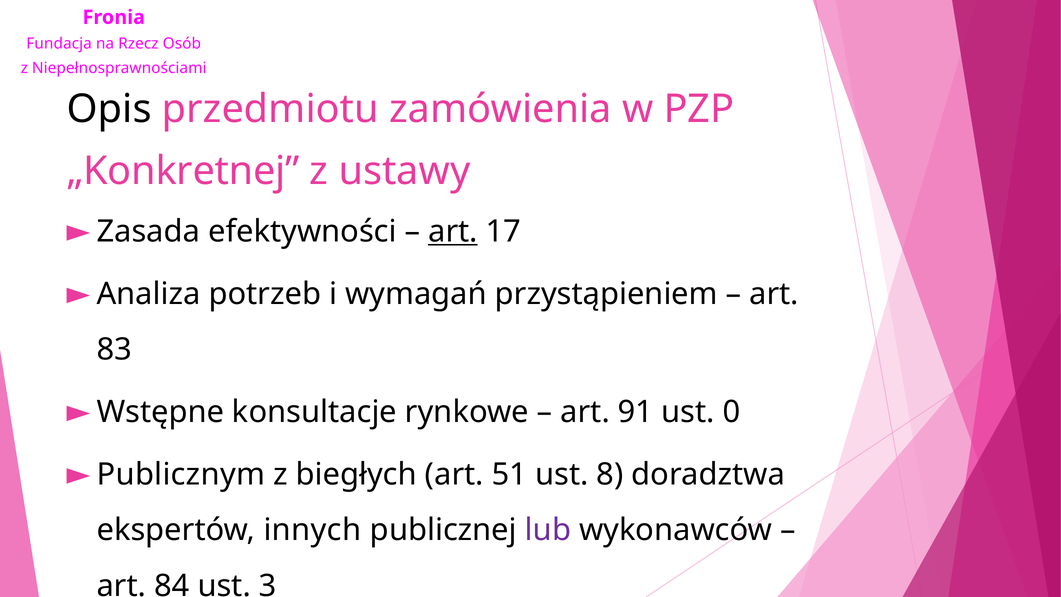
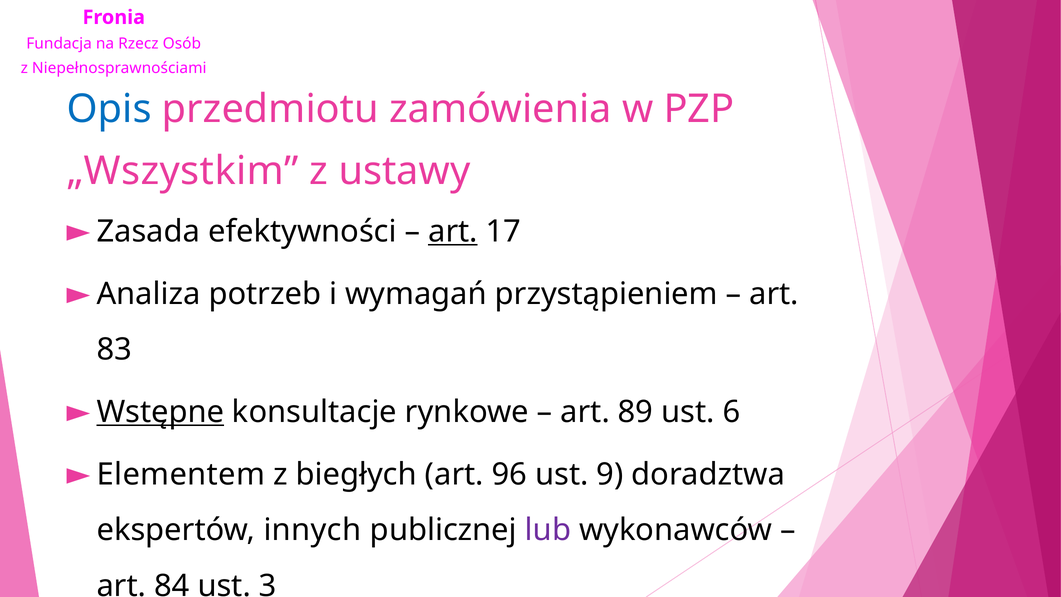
Opis colour: black -> blue (109, 109)
„Konkretnej: „Konkretnej -> „Wszystkim (183, 171)
Wstępne underline: none -> present (160, 412)
91: 91 -> 89 (636, 412)
0: 0 -> 6 (731, 412)
Publicznym: Publicznym -> Elementem (181, 474)
51: 51 -> 96 (509, 474)
8: 8 -> 9 (610, 474)
